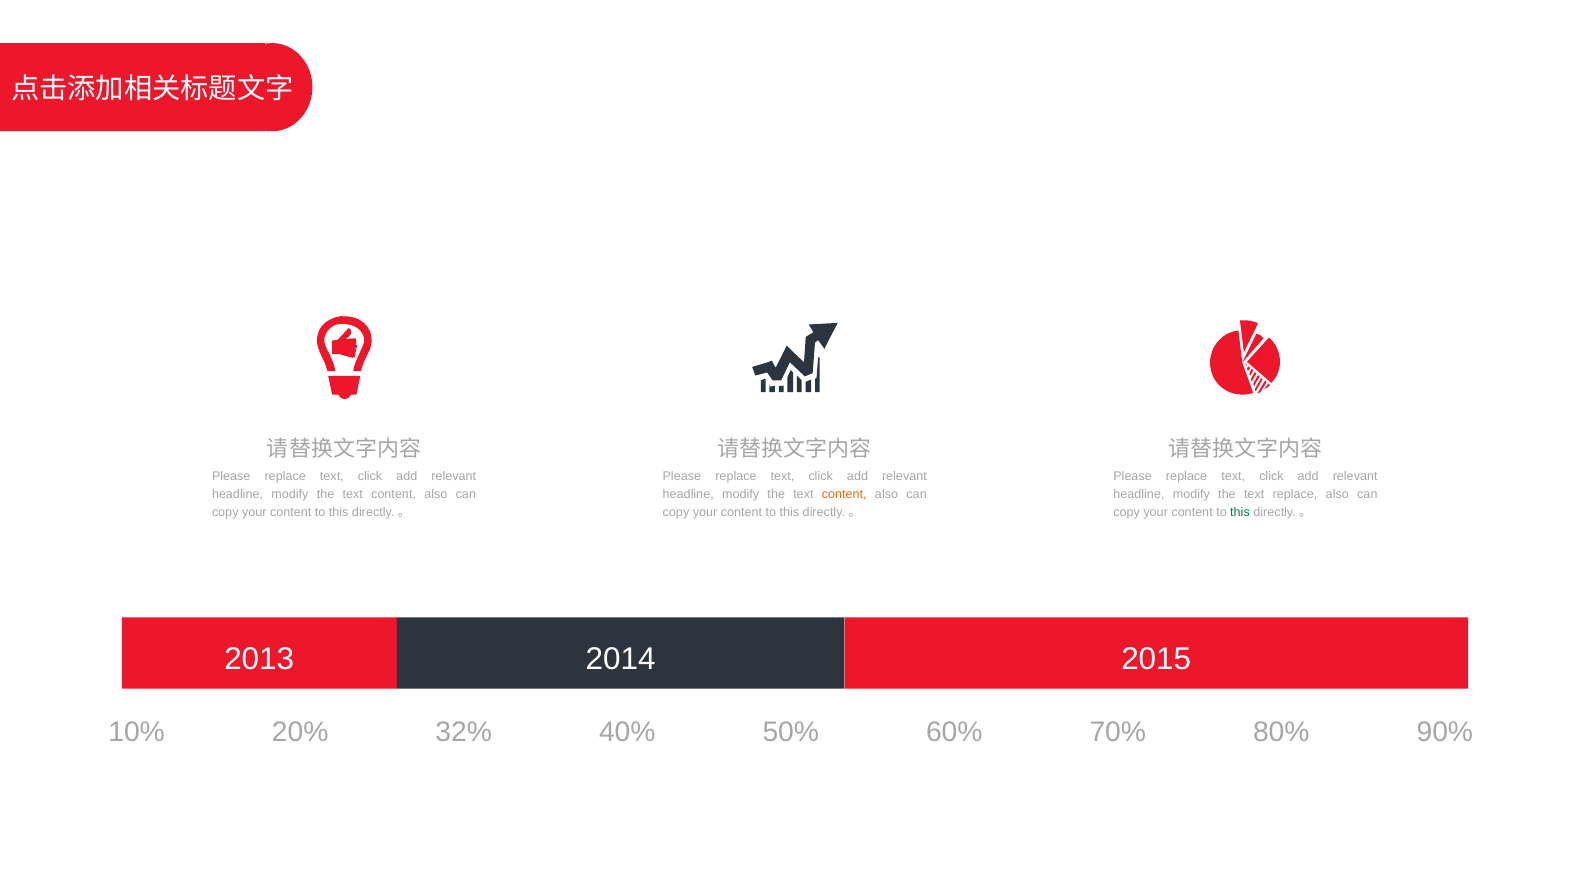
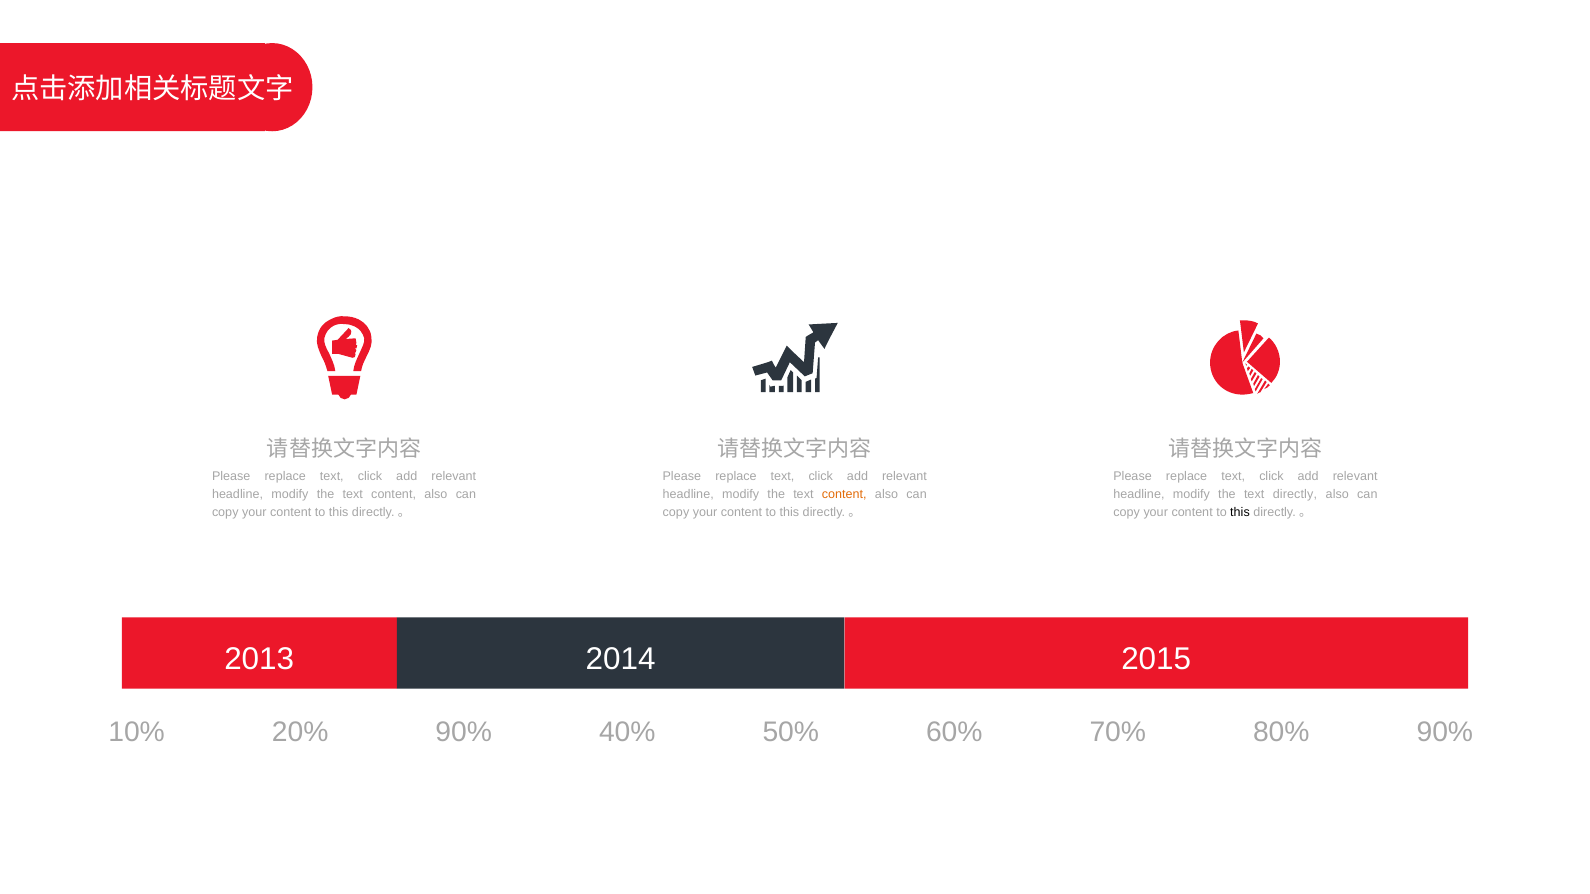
text replace: replace -> directly (1295, 494)
this colour: green -> black (1240, 512)
20% 32%: 32% -> 90% (464, 733)
